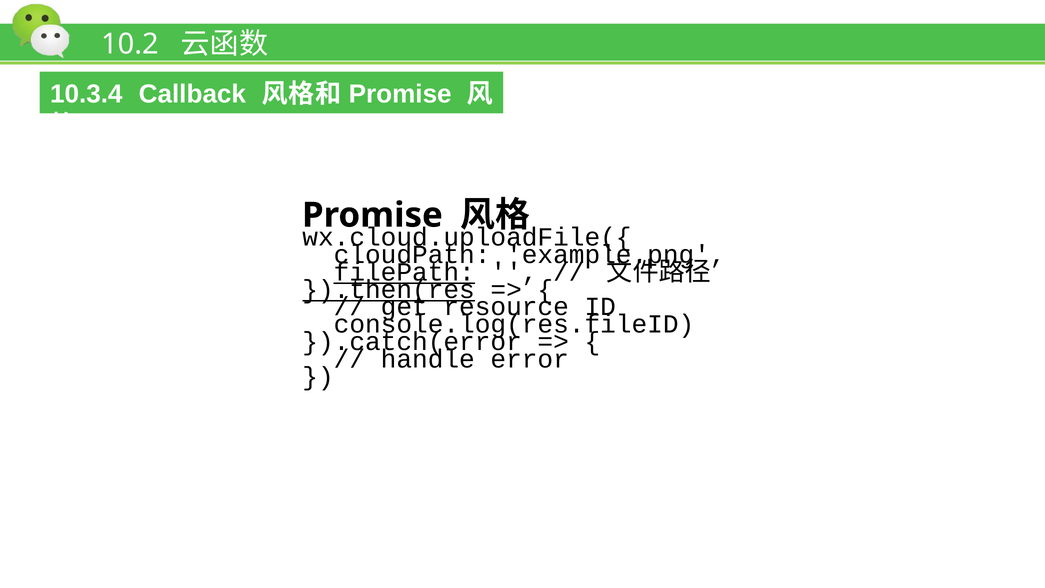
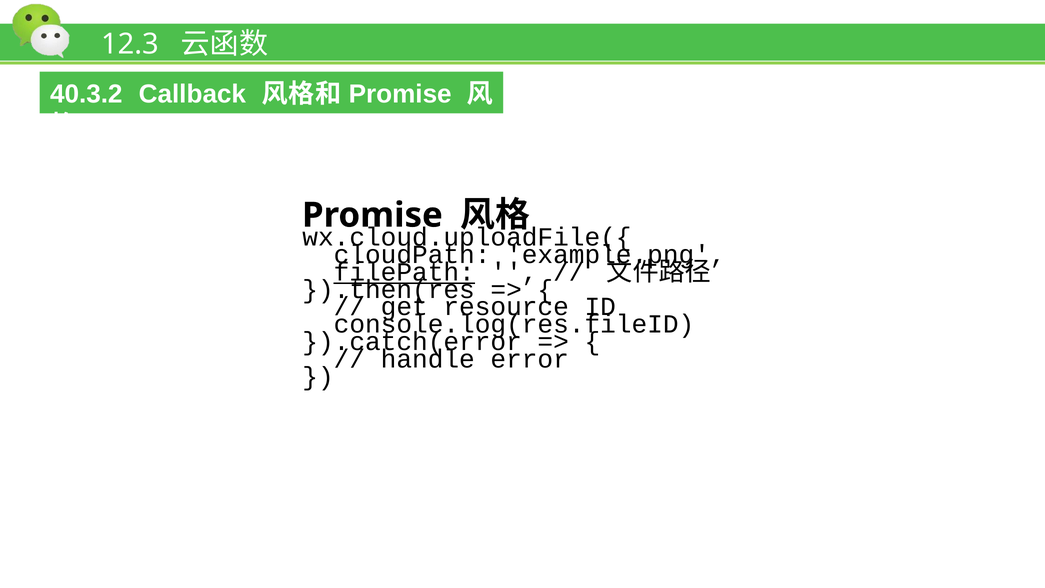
10.2: 10.2 -> 12.3 (130, 44)
10.3.4: 10.3.4 -> 40.3.2 (86, 94)
}).then(res underline: present -> none (389, 289)
